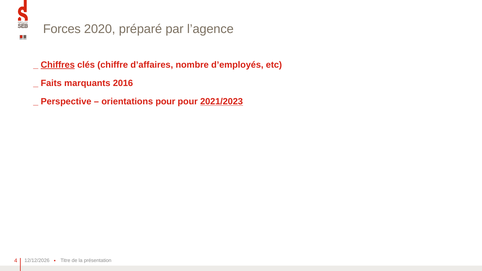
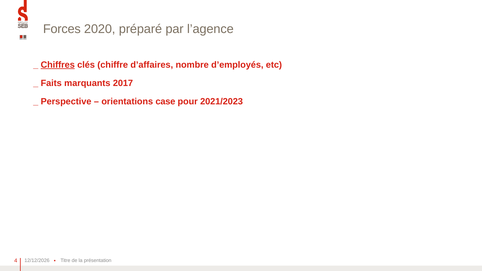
2016: 2016 -> 2017 (123, 83)
orientations pour: pour -> case (165, 102)
2021/2023 underline: present -> none (222, 102)
